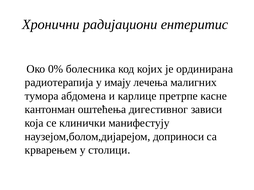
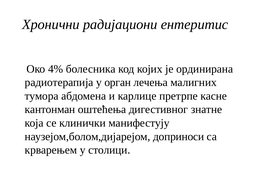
0%: 0% -> 4% (56, 69)
имају: имају -> орган (118, 83)
зависи: зависи -> знатне (206, 110)
